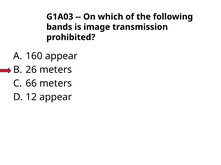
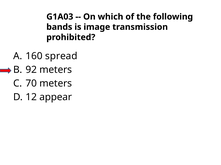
160 appear: appear -> spread (61, 56)
26: 26 -> 92 (31, 70)
66: 66 -> 70 (31, 84)
